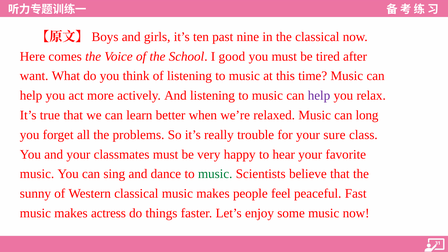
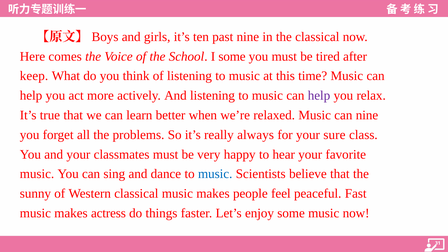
I good: good -> some (232, 56)
want: want -> keep (34, 76)
can long: long -> nine (367, 115)
trouble: trouble -> always (256, 135)
music colour: green -> blue (215, 174)
